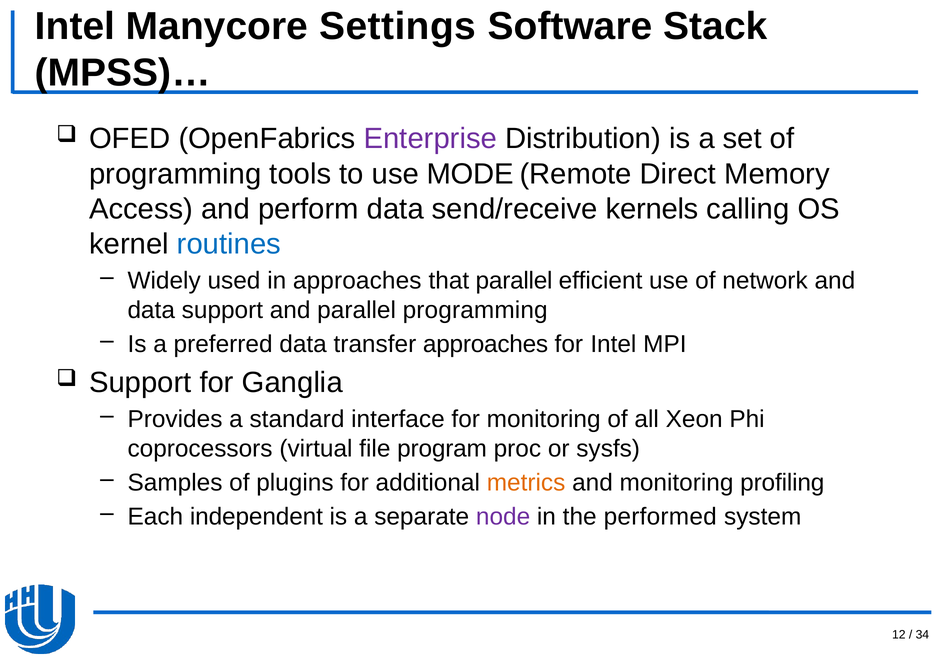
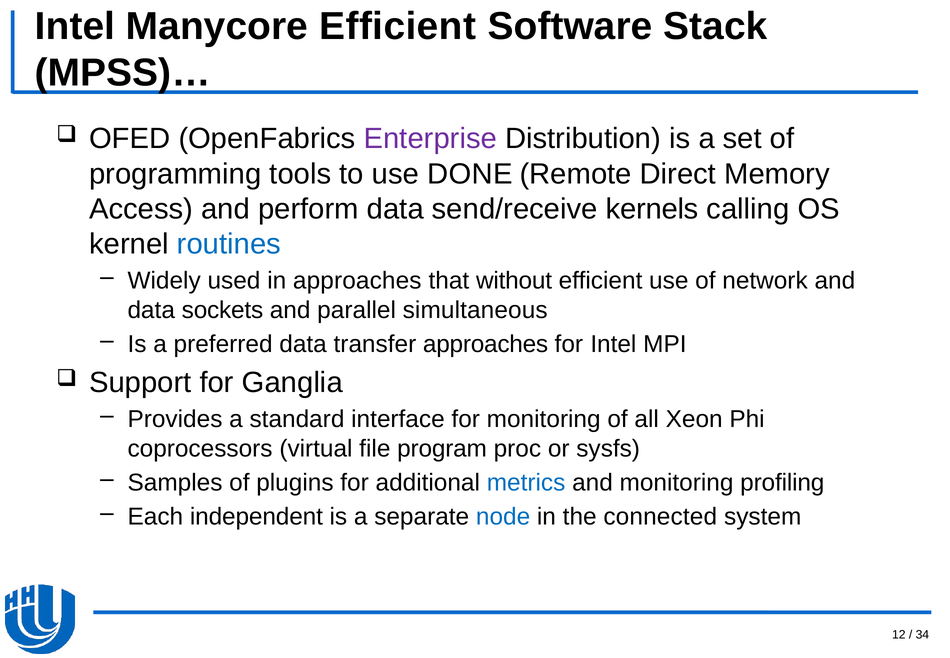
Manycore Settings: Settings -> Efficient (398, 26)
MODE: MODE -> DONE (470, 174)
that parallel: parallel -> without (514, 281)
data support: support -> sockets (222, 310)
parallel programming: programming -> simultaneous (475, 310)
metrics colour: orange -> blue (526, 483)
node colour: purple -> blue (503, 517)
performed: performed -> connected (660, 517)
